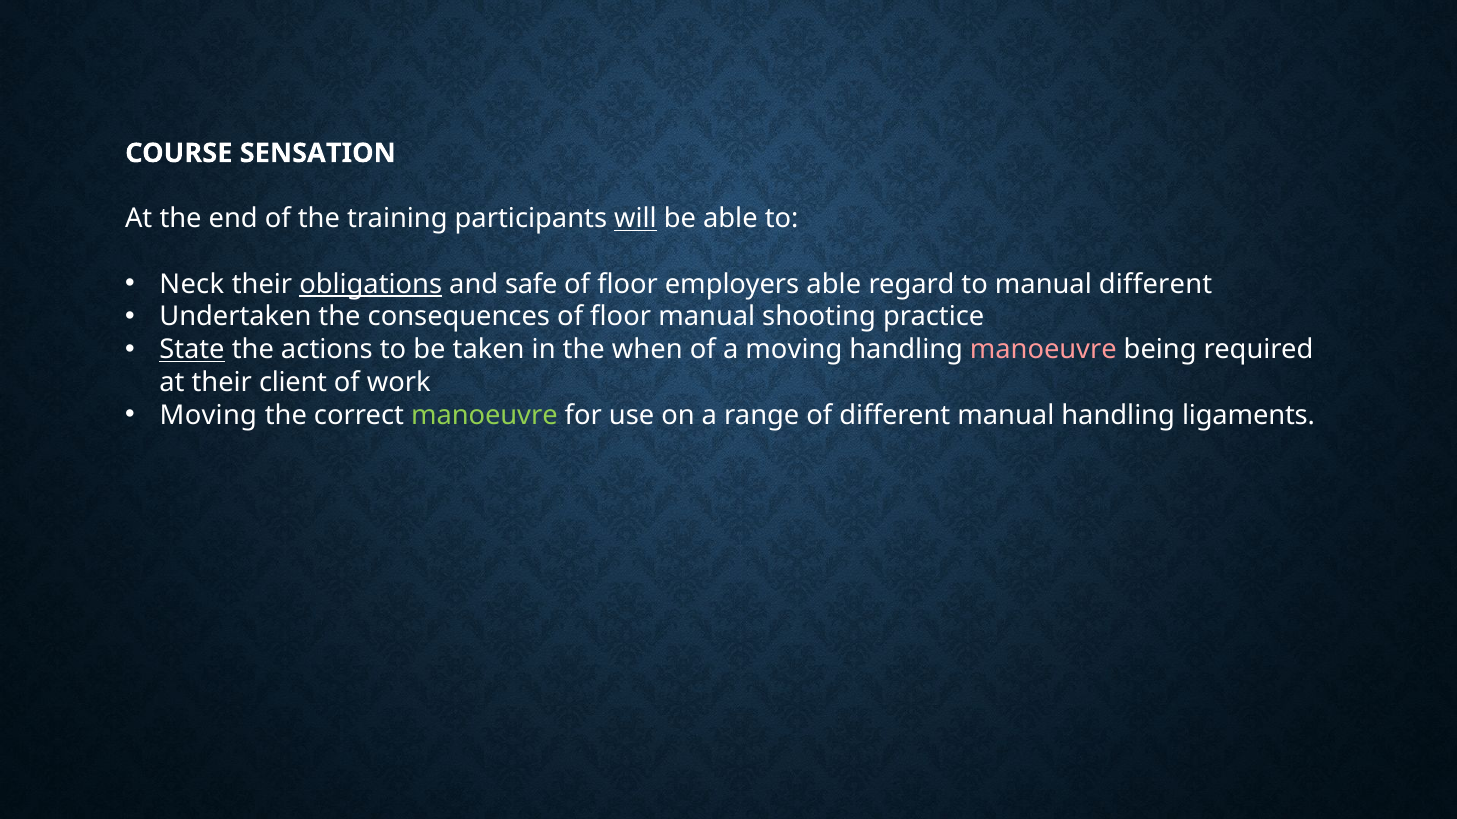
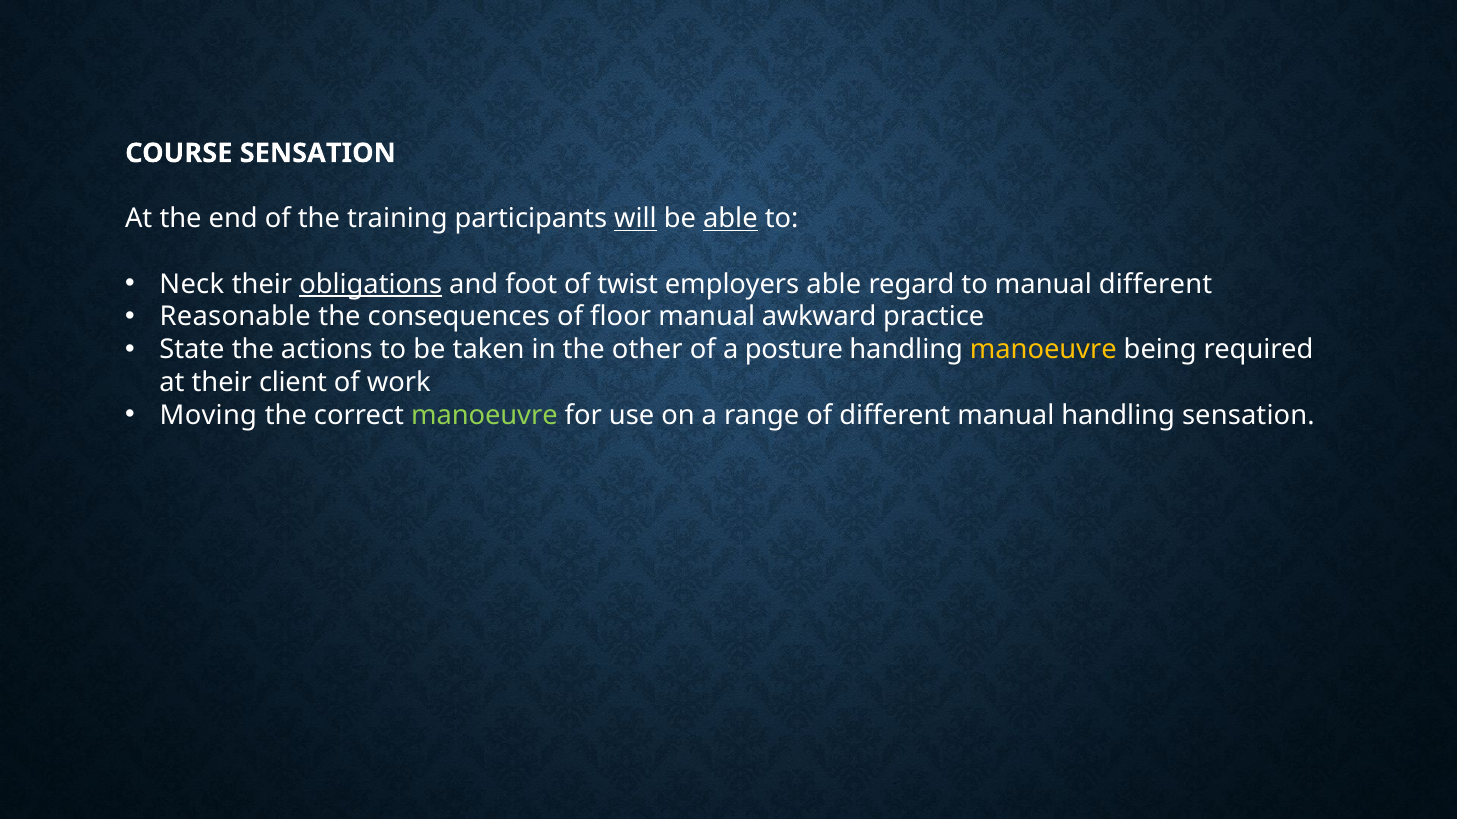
able underline: none -> present (730, 219)
safe: safe -> foot (531, 284)
floor: floor -> twist (628, 284)
Undertaken: Undertaken -> Reasonable (235, 317)
shooting: shooting -> awkward (819, 317)
State underline: present -> none (192, 350)
when: when -> other (647, 350)
a moving: moving -> posture (794, 350)
manoeuvre colour: pink -> yellow (1043, 350)
handling ligaments: ligaments -> sensation (1248, 416)
